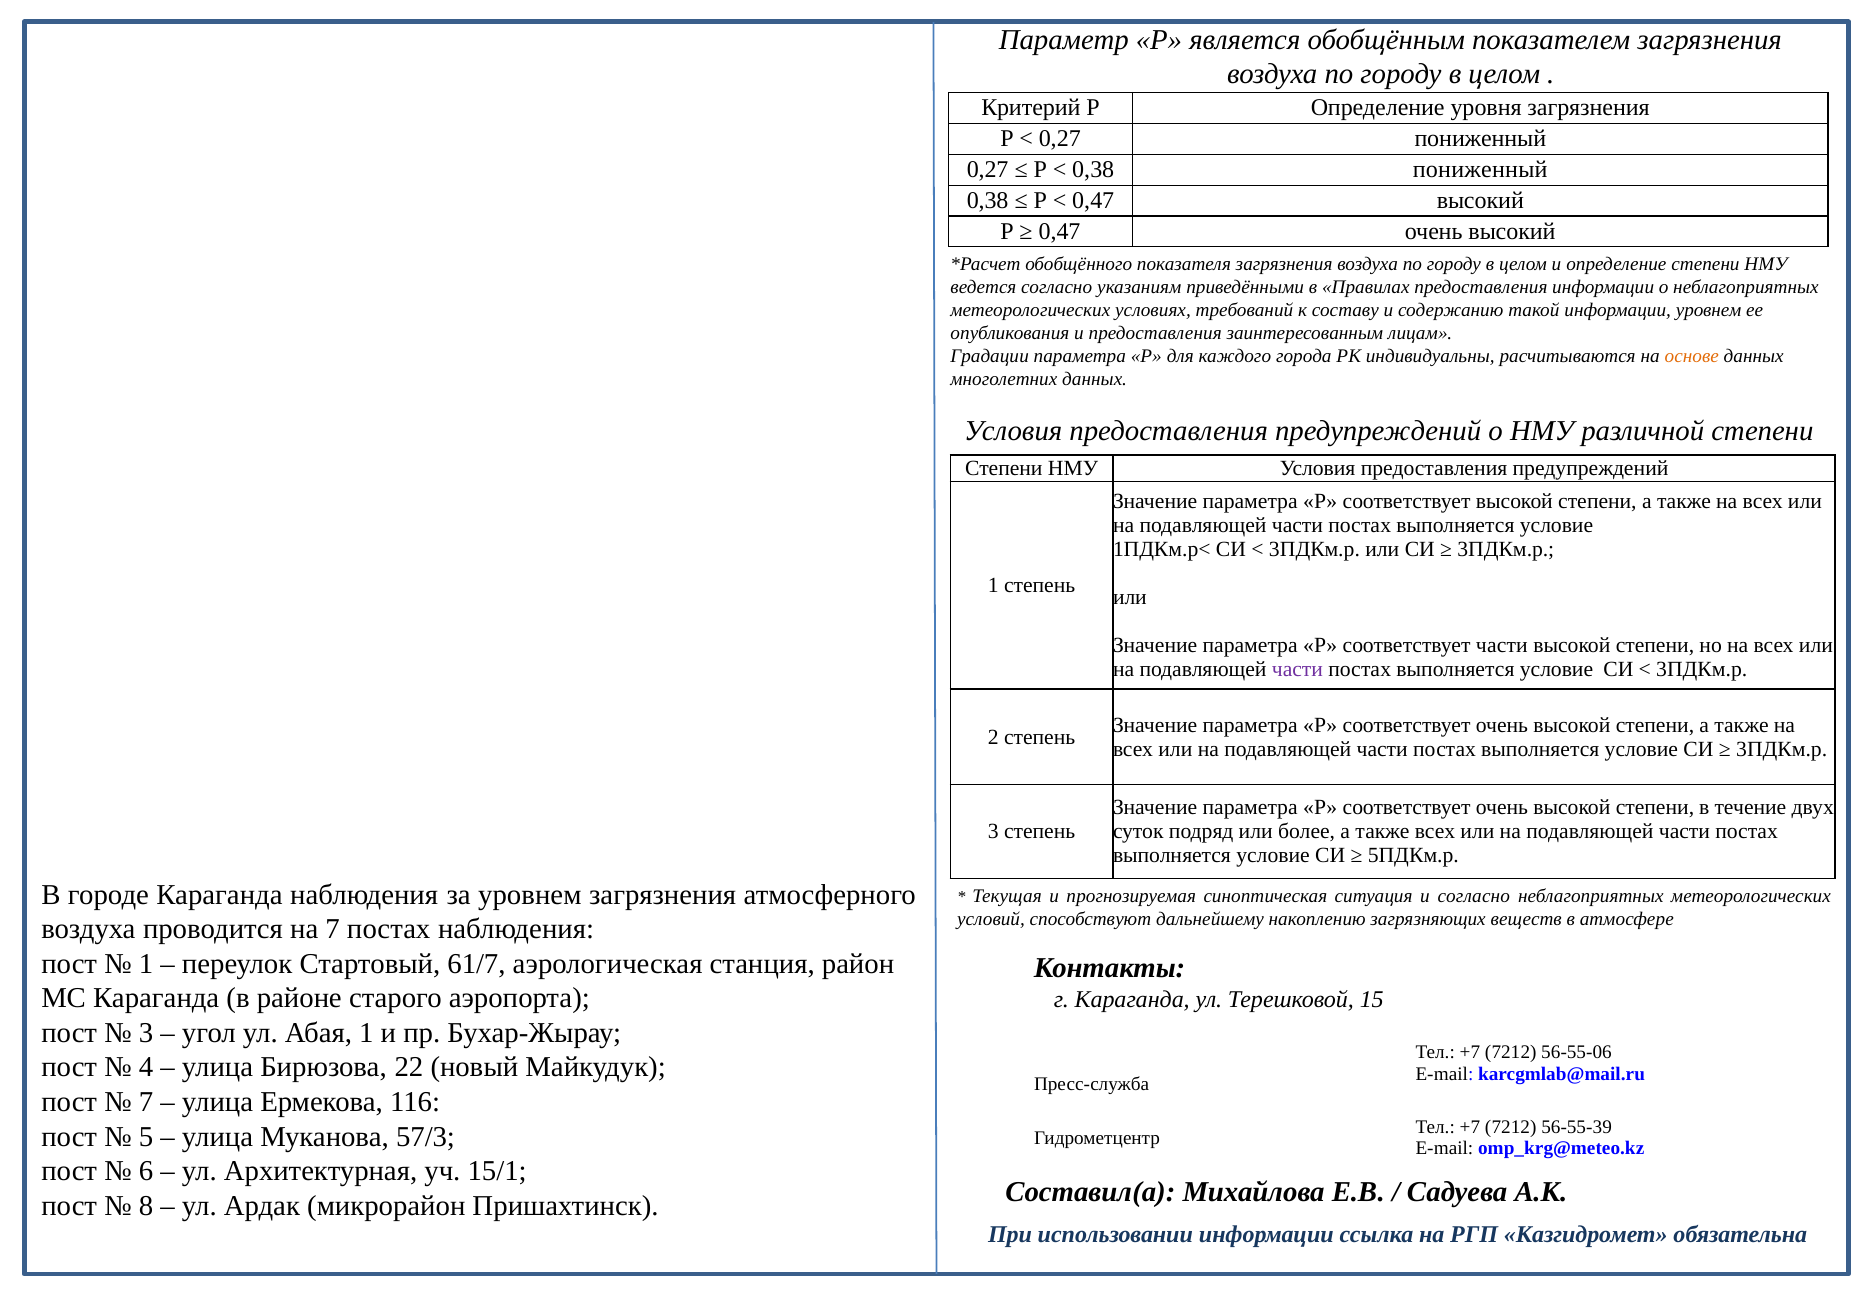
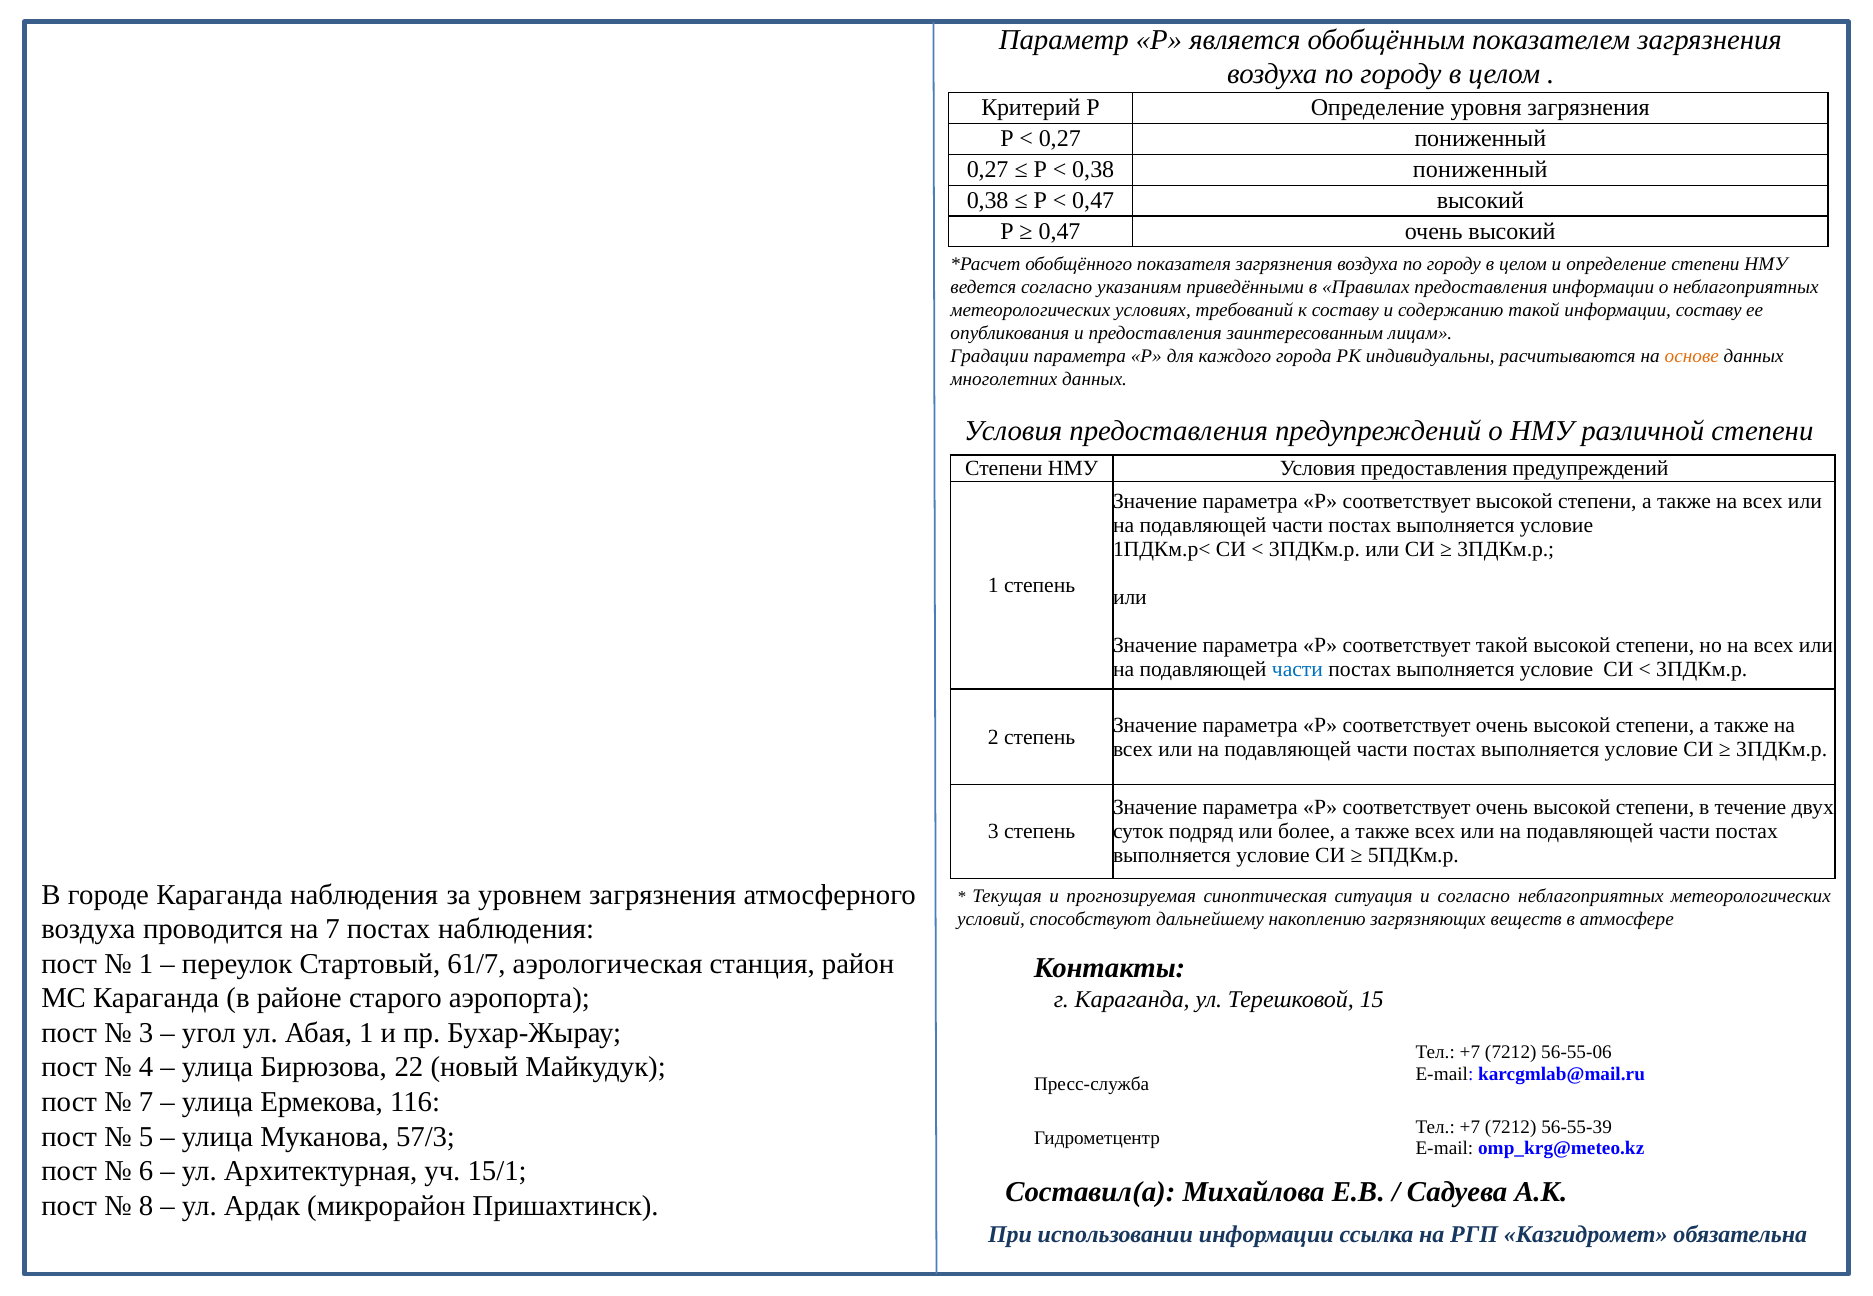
информации уровнем: уровнем -> составу (1709, 311)
соответствует части: части -> такой (1502, 645)
части colour: purple -> blue (1297, 669)
